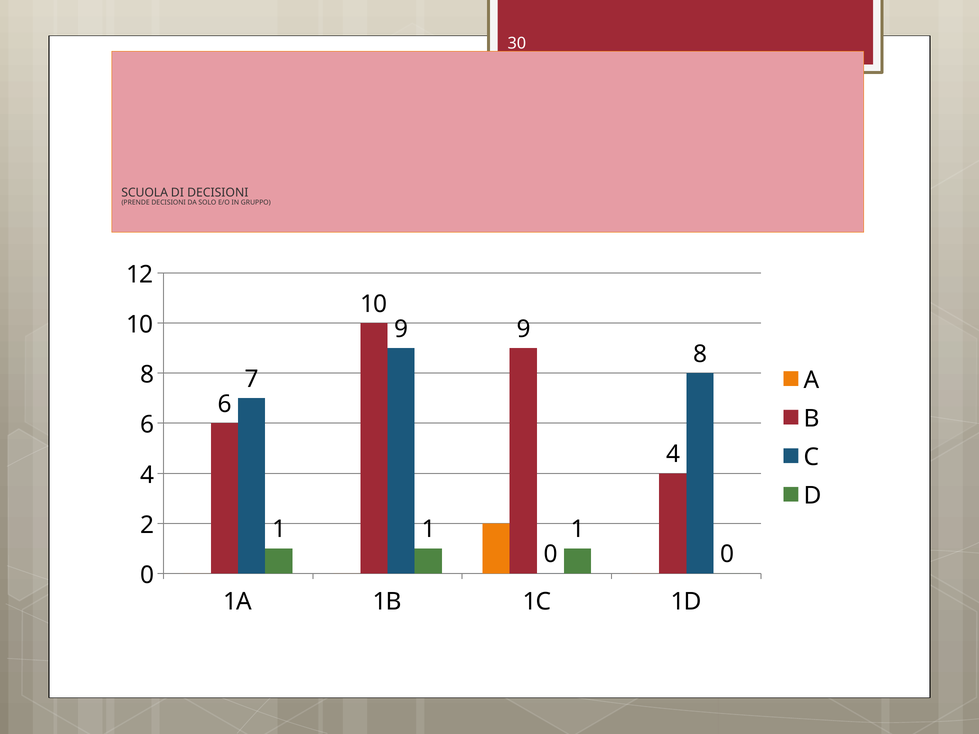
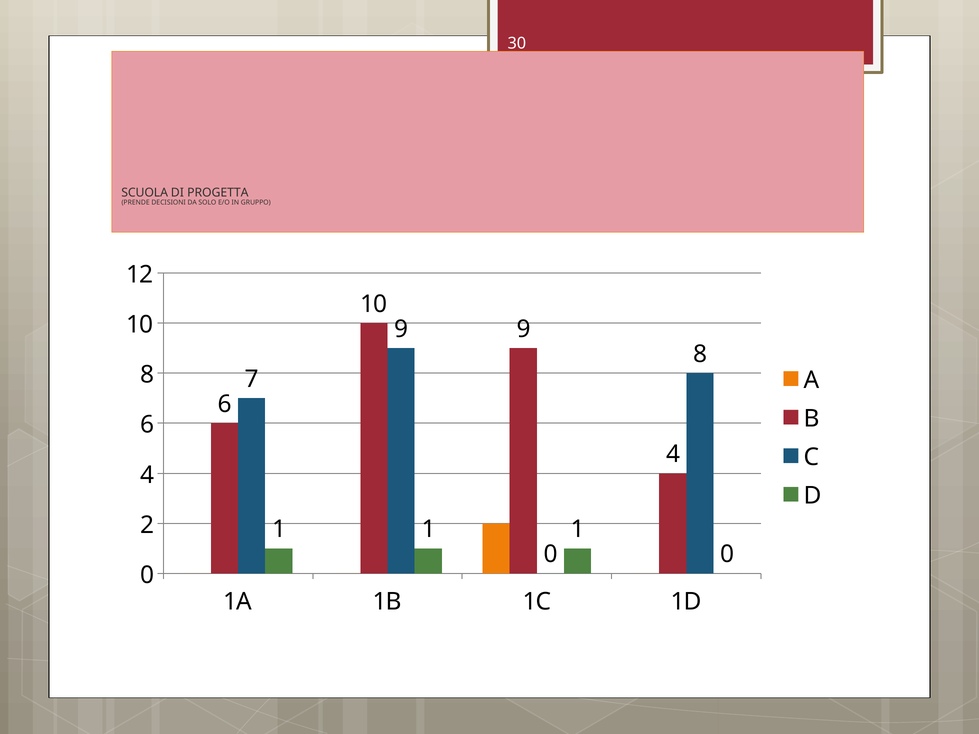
DI DECISIONI: DECISIONI -> PROGETTA (218, 193)
